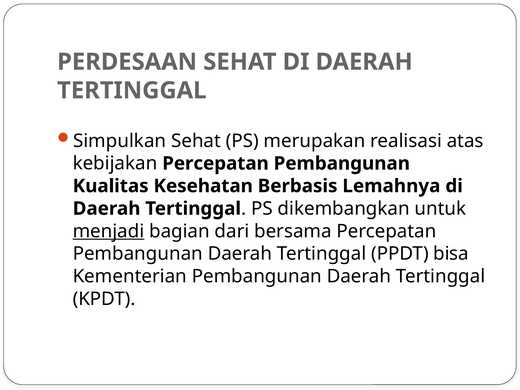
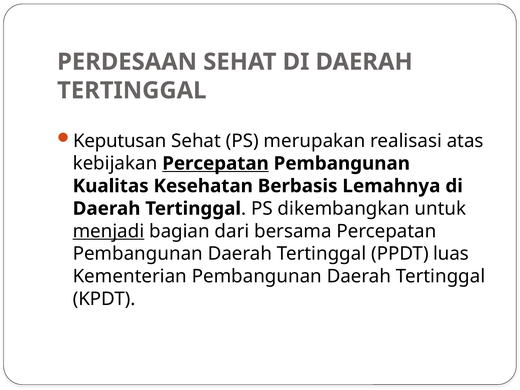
Simpulkan: Simpulkan -> Keputusan (120, 141)
Percepatan underline: none -> present (216, 163)
bisa: bisa -> luas (451, 254)
